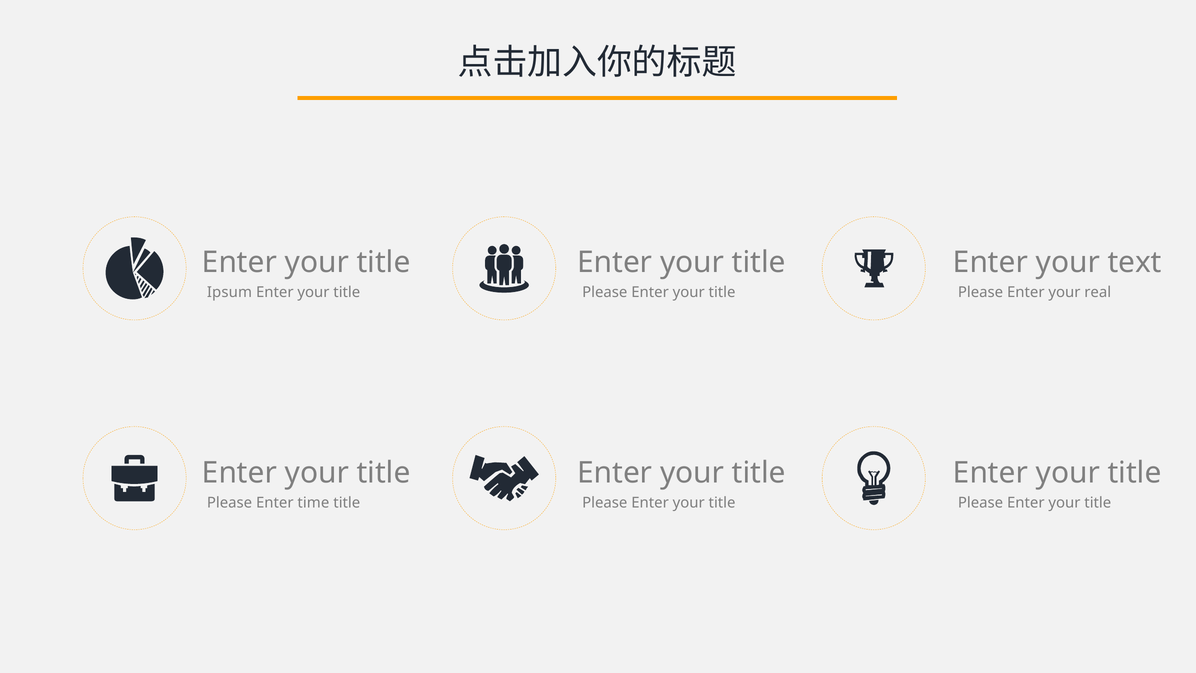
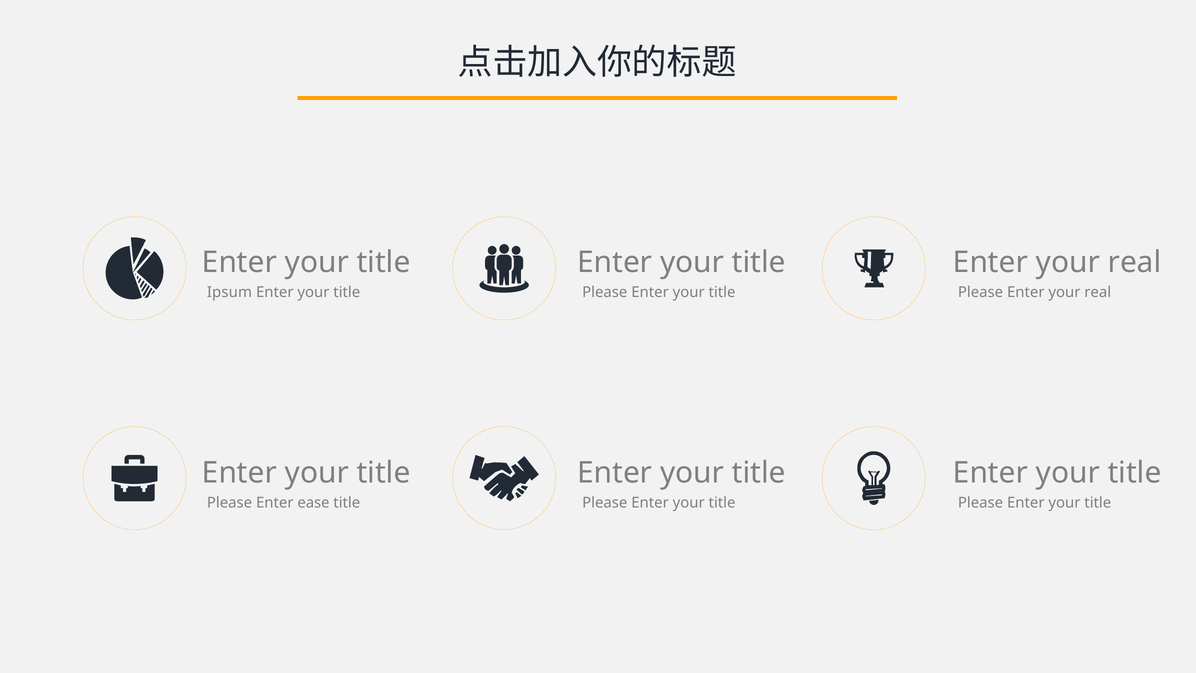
text: text -> real (1135, 263)
time: time -> ease (313, 503)
